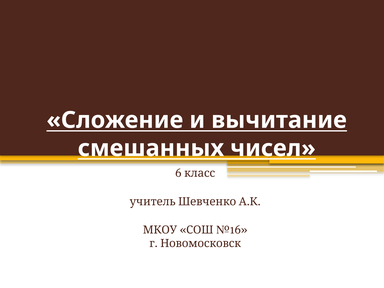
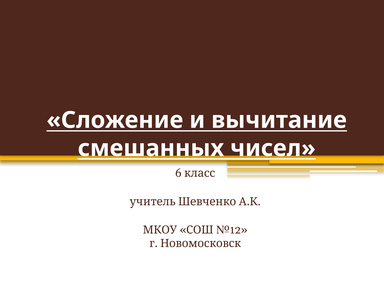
№16: №16 -> №12 (232, 230)
